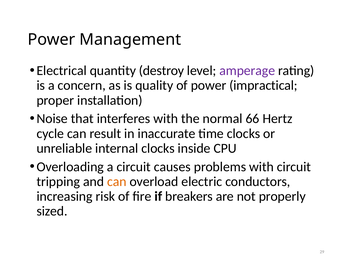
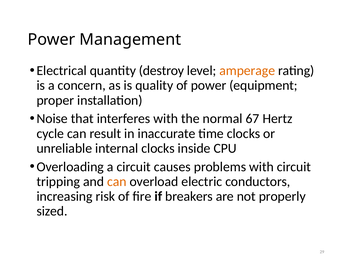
amperage colour: purple -> orange (247, 71)
impractical: impractical -> equipment (263, 85)
66: 66 -> 67 (253, 119)
